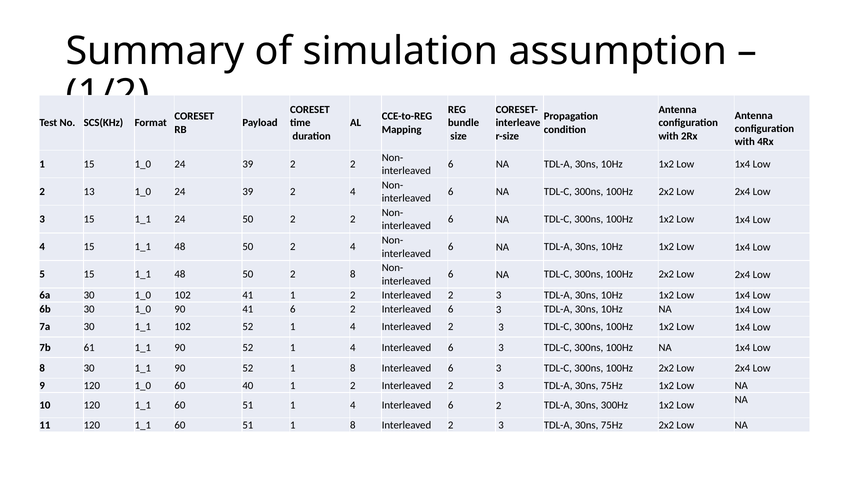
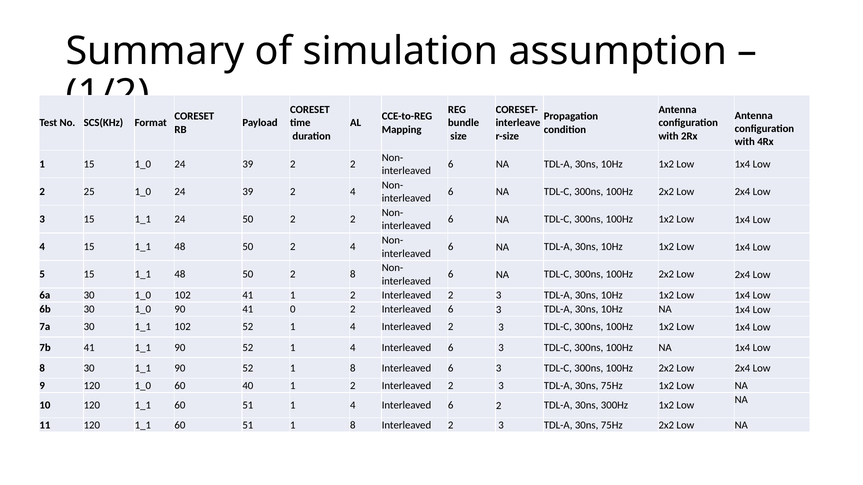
13: 13 -> 25 (89, 192)
41 6: 6 -> 0 (293, 310)
7b 61: 61 -> 41 (89, 348)
